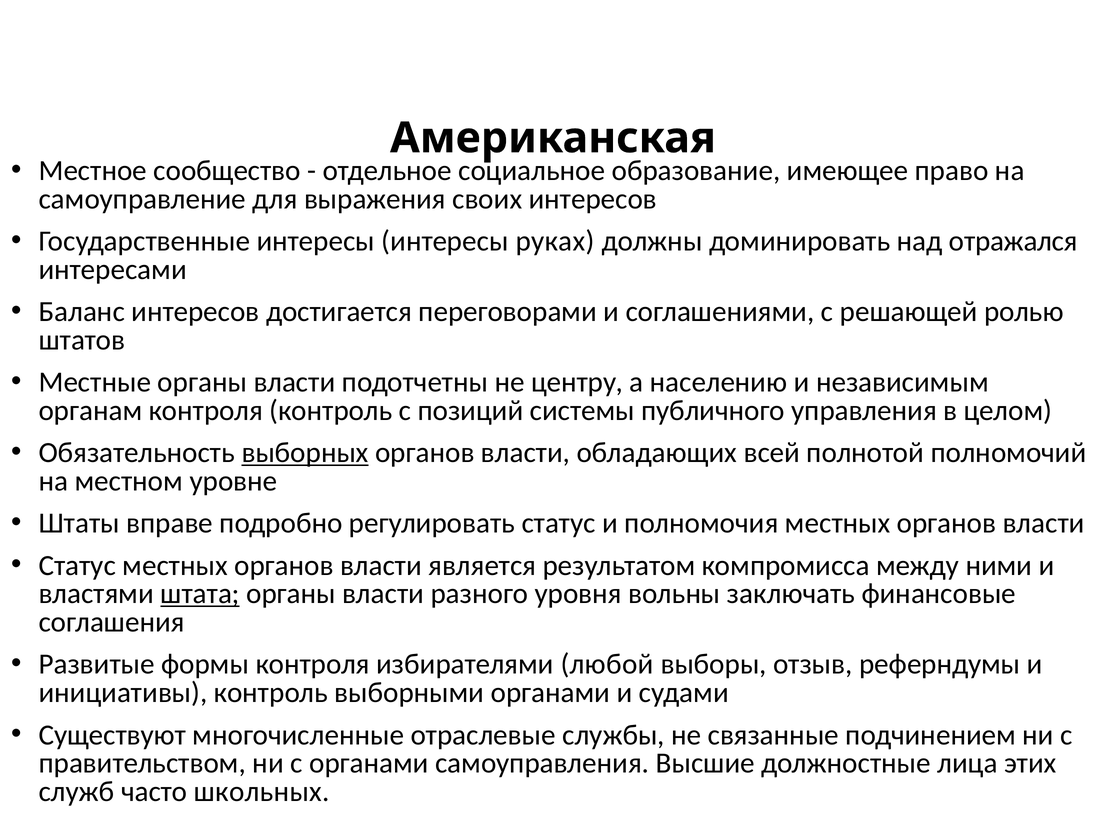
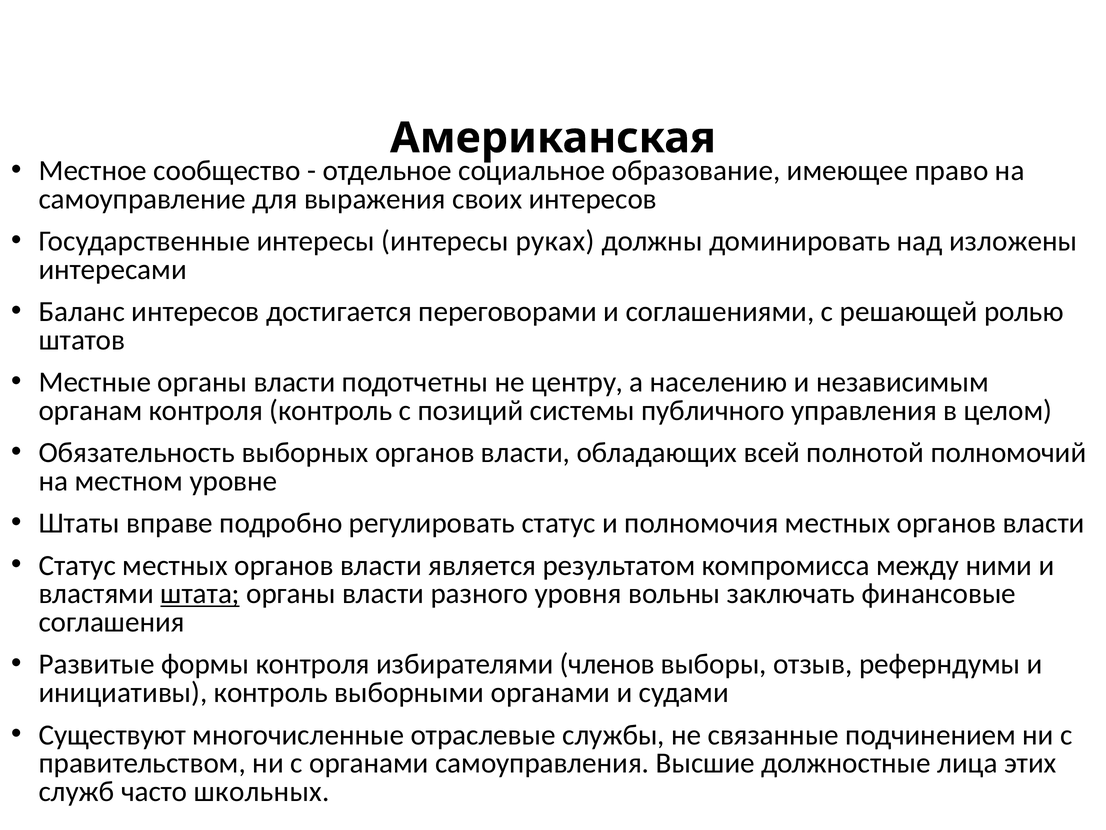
отражался: отражался -> изложены (1013, 241)
выборных underline: present -> none (305, 452)
любой: любой -> членов (607, 664)
